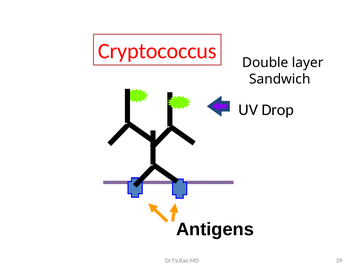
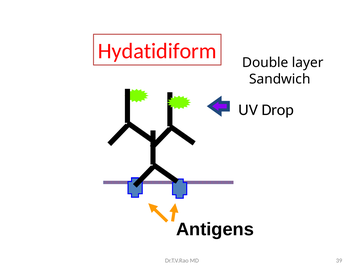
Cryptococcus: Cryptococcus -> Hydatidiform (157, 51)
